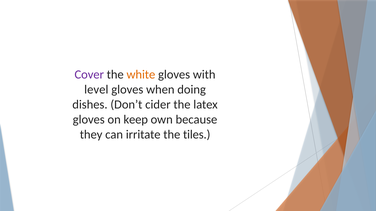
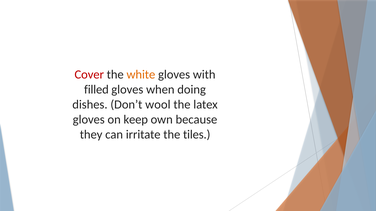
Cover colour: purple -> red (89, 75)
level: level -> filled (96, 90)
cider: cider -> wool (158, 105)
